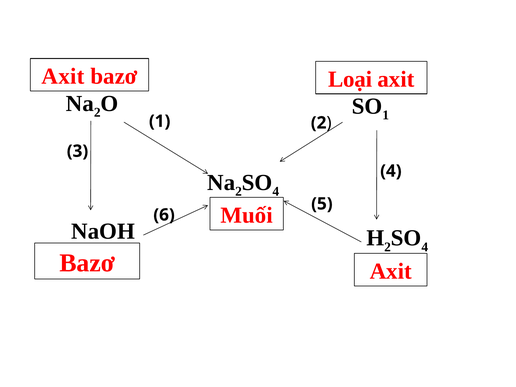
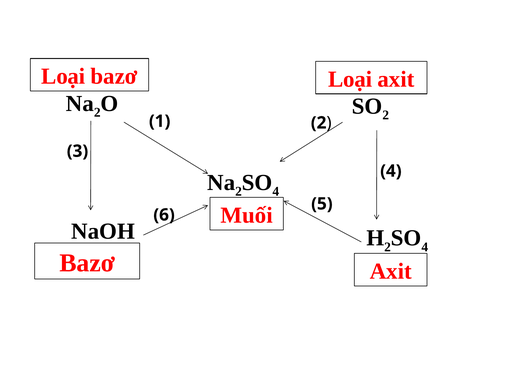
Axit: Axit -> Loại (63, 76)
1: 1 -> 2 (386, 115)
